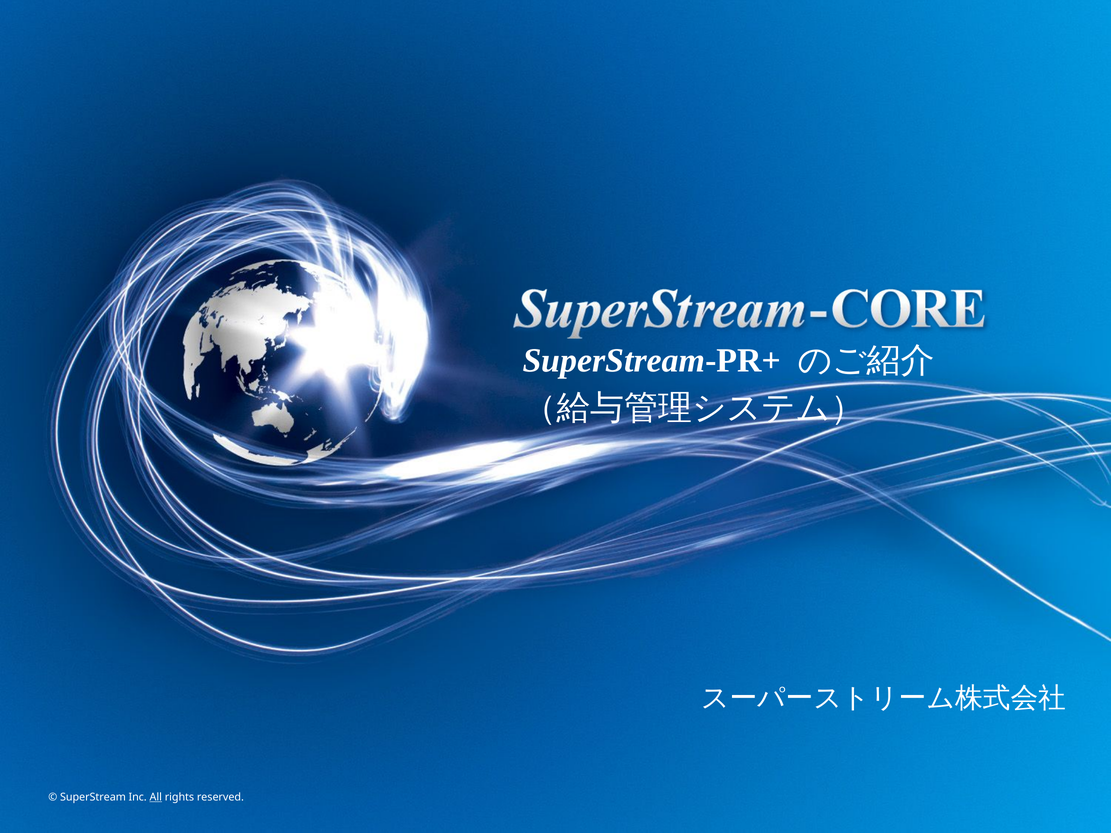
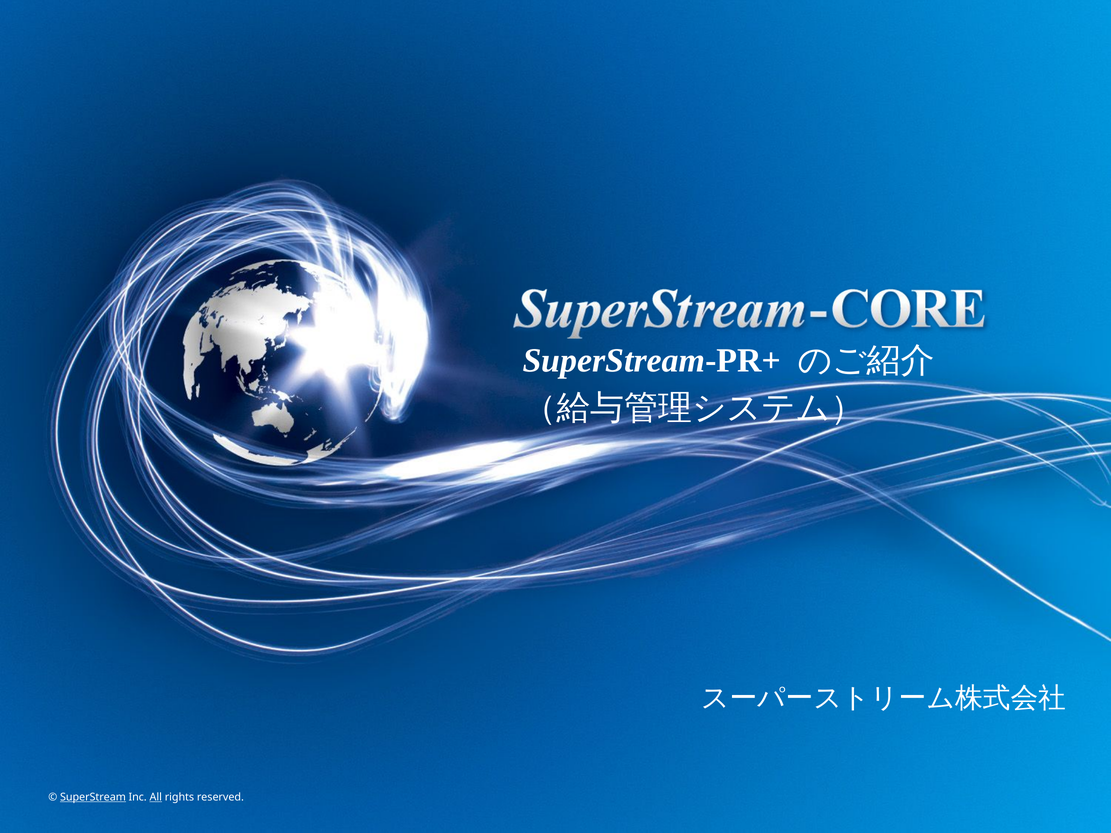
SuperStream underline: none -> present (93, 797)
